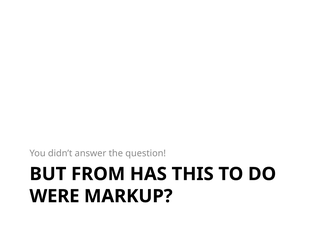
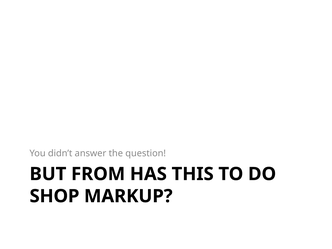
WERE: WERE -> SHOP (54, 196)
